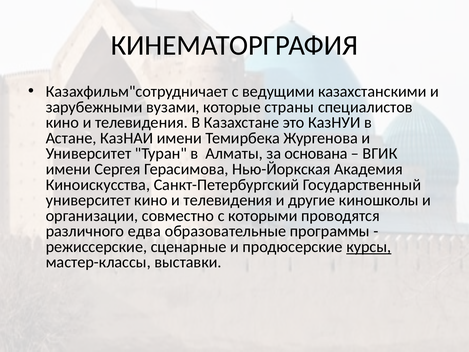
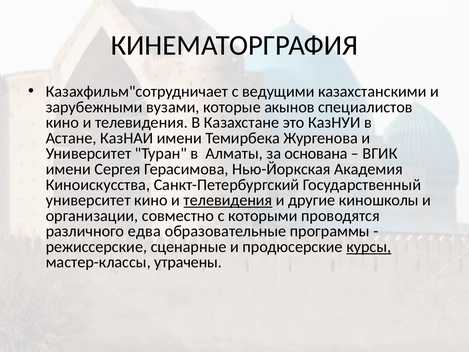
страны: страны -> акынов (289, 107)
телевидения underline: none -> present (228, 200)
выставки: выставки -> утрачены (188, 262)
